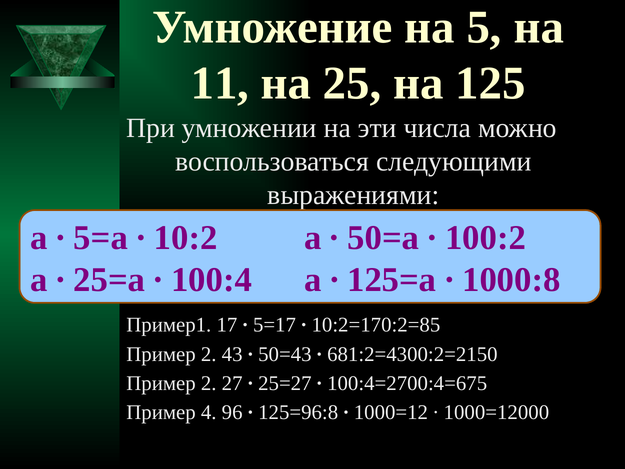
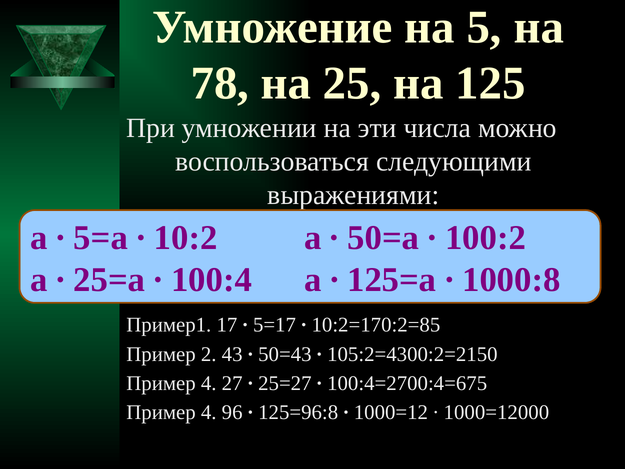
11: 11 -> 78 (220, 83)
681:2=4300:2=2150: 681:2=4300:2=2150 -> 105:2=4300:2=2150 (412, 354)
2: 2 -> 4 (209, 383)
